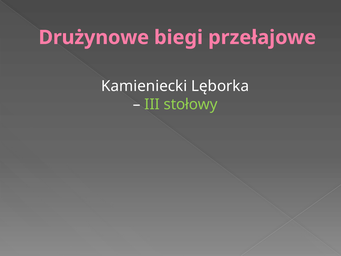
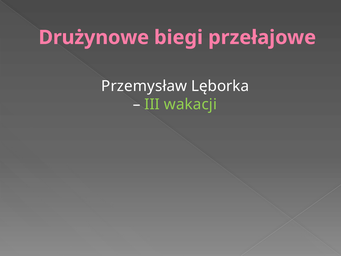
Kamieniecki: Kamieniecki -> Przemysław (144, 86)
stołowy: stołowy -> wakacji (190, 104)
